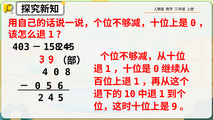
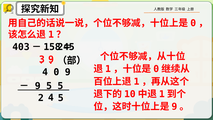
0 8: 8 -> 9 (68, 72)
0: 0 -> 9 (38, 86)
5 6: 6 -> 5 (60, 86)
